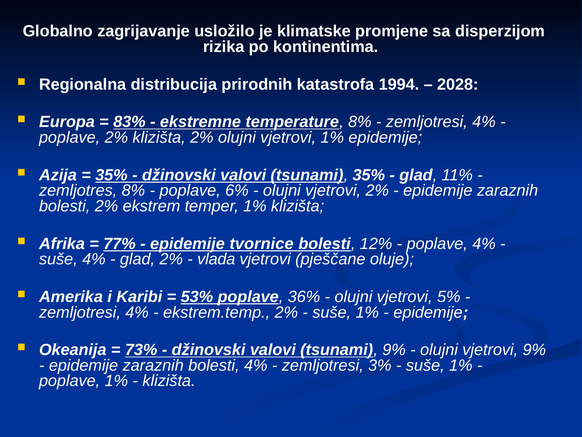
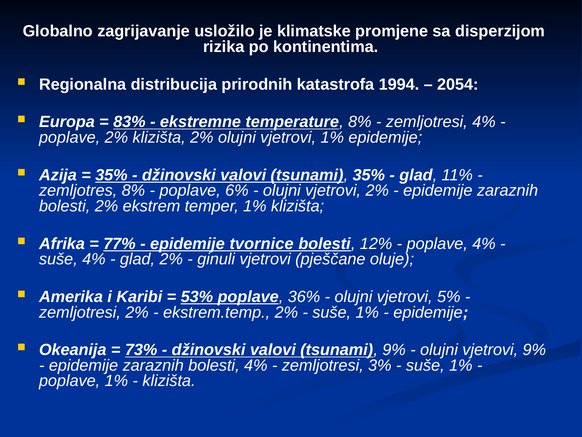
2028: 2028 -> 2054 (458, 84)
vlada: vlada -> ginuli (216, 259)
4%: 4% -> 2% (137, 312)
